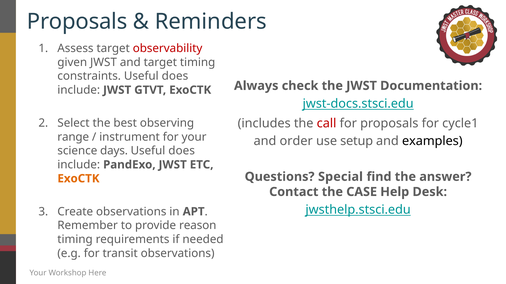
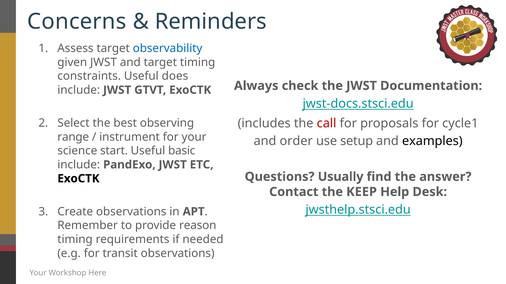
Proposals: Proposals -> Concerns (77, 22)
observability colour: red -> blue (168, 48)
days: days -> start (114, 151)
does: does -> basic (182, 151)
Special: Special -> Usually (341, 177)
ExoCTK colour: orange -> black (78, 179)
CASE: CASE -> KEEP (362, 192)
